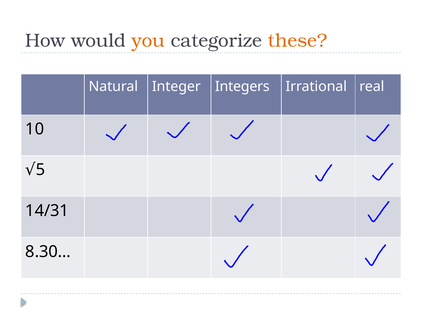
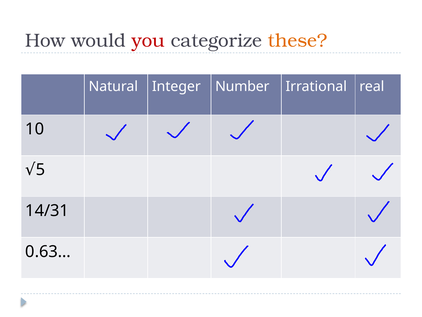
you colour: orange -> red (148, 41)
Integers: Integers -> Number (242, 86)
8.30…: 8.30… -> 0.63… (48, 251)
